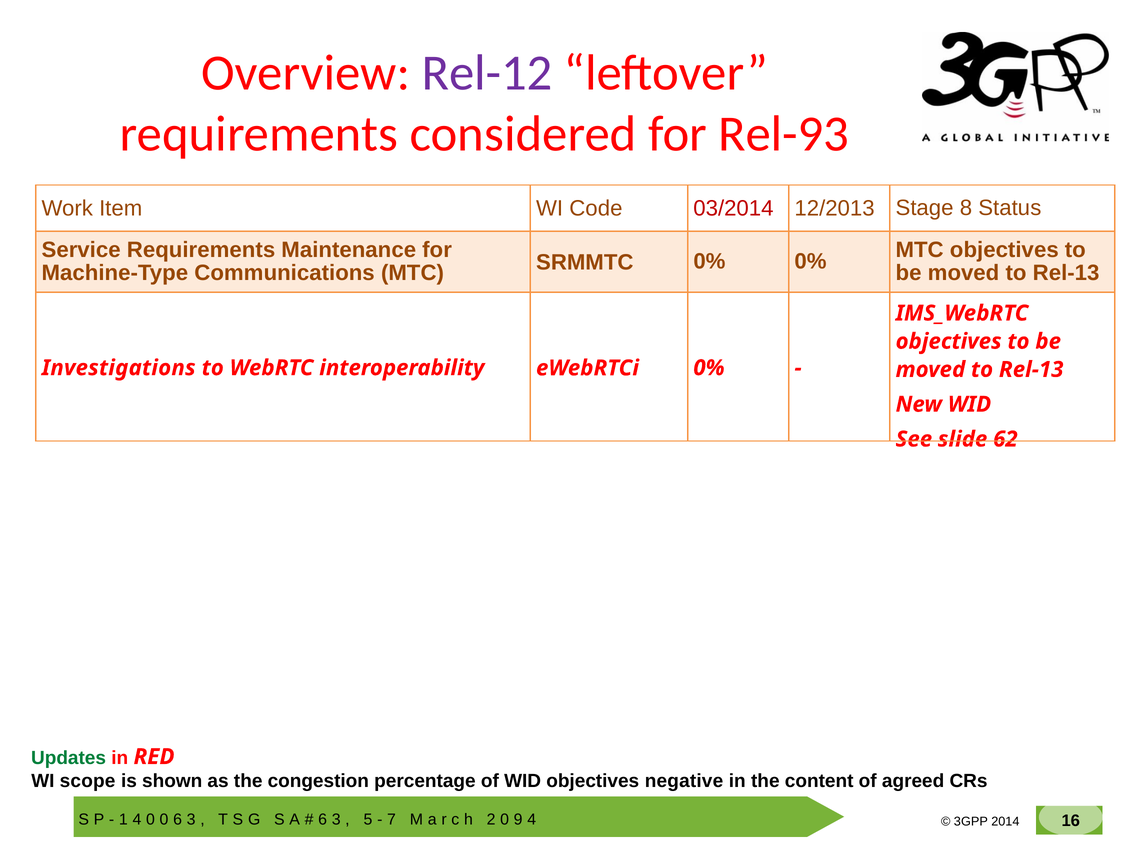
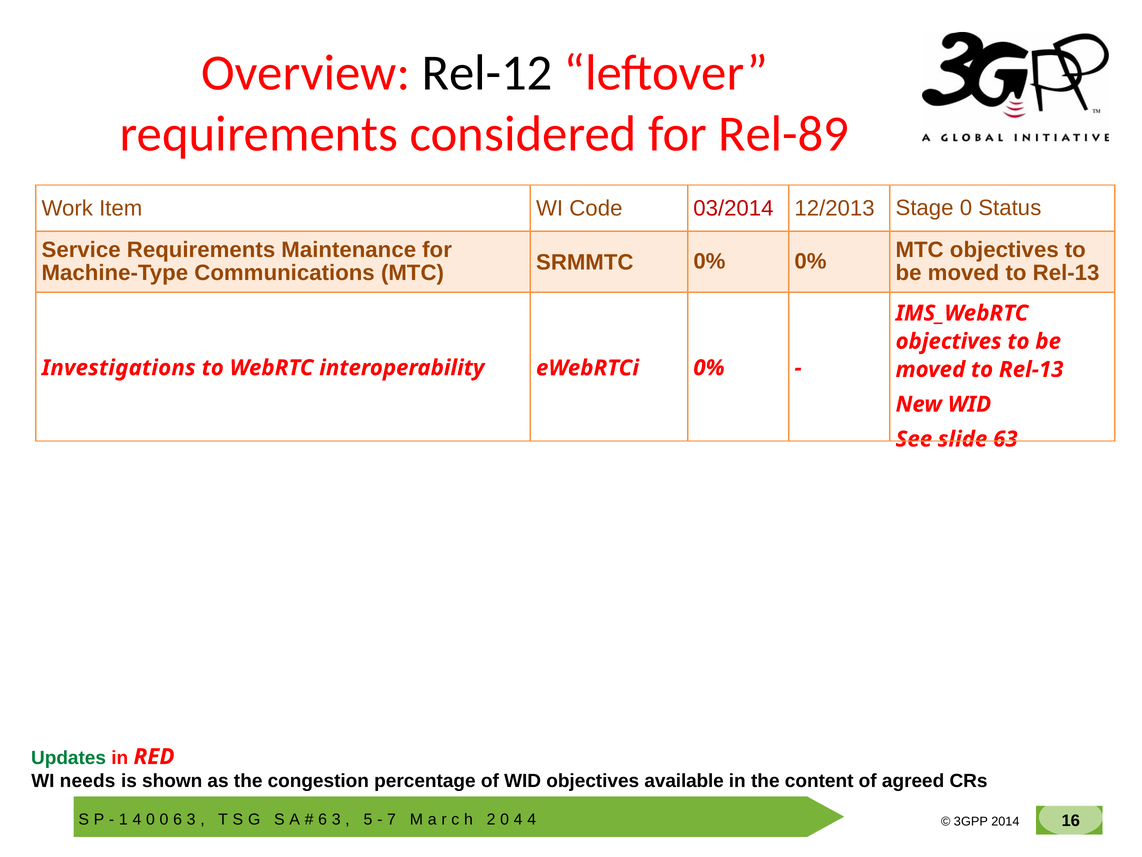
Rel-12 colour: purple -> black (487, 73)
Rel-93: Rel-93 -> Rel-89 (784, 134)
Stage 8: 8 -> 0 (966, 208)
62: 62 -> 63 (1005, 439)
scope: scope -> needs (88, 780)
negative: negative -> available (684, 780)
9: 9 -> 4 (518, 819)
